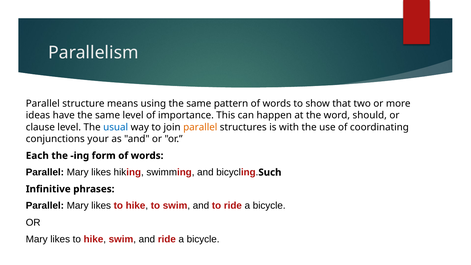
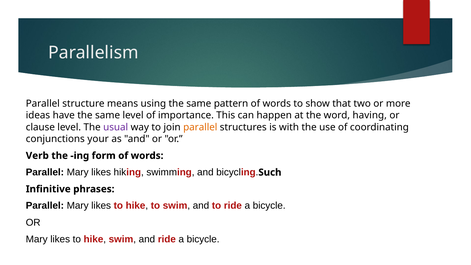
should: should -> having (370, 115)
usual colour: blue -> purple (116, 127)
Each: Each -> Verb (37, 156)
